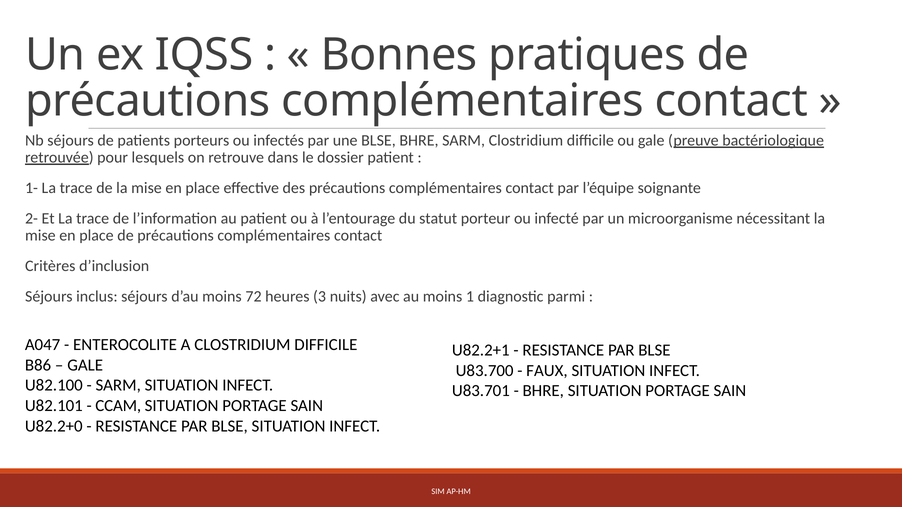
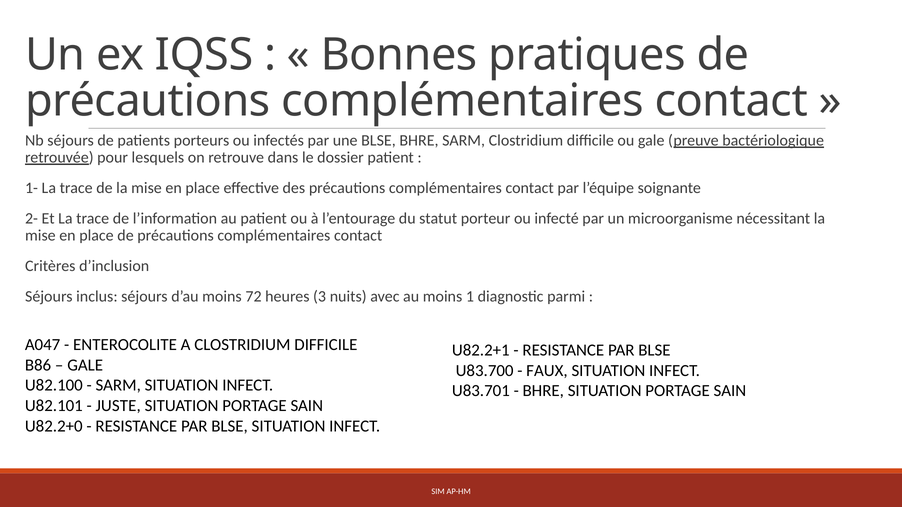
CCAM: CCAM -> JUSTE (118, 406)
